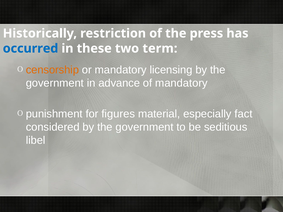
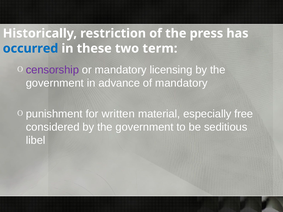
censorship colour: orange -> purple (52, 70)
figures: figures -> written (118, 114)
fact: fact -> free (244, 114)
